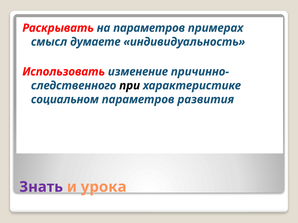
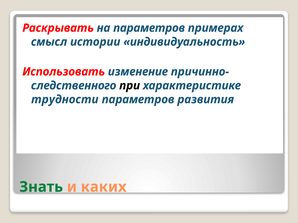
думаете: думаете -> истории (95, 42)
социальном: социальном -> трудности (65, 100)
Знать colour: purple -> green (41, 187)
урока: урока -> каких (104, 187)
